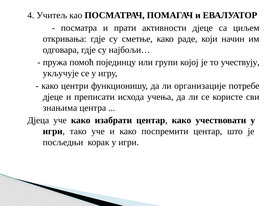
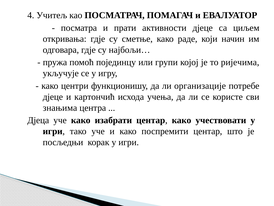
учествују: учествују -> ријечима (240, 62)
преписати: преписати -> картончић (95, 97)
